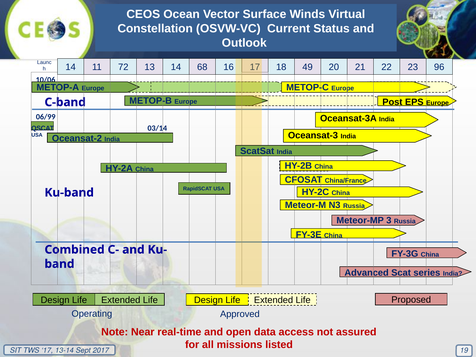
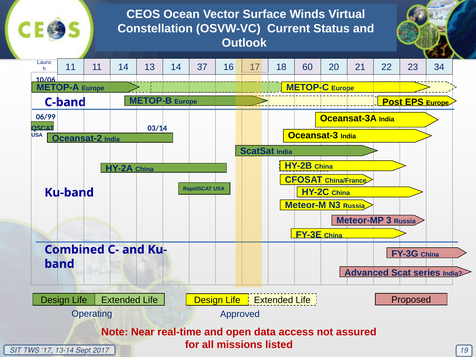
14: 14 -> 11 (71, 67)
11 72: 72 -> 14 (123, 67)
68: 68 -> 37 (202, 67)
49: 49 -> 60 (308, 67)
96: 96 -> 34 (439, 67)
